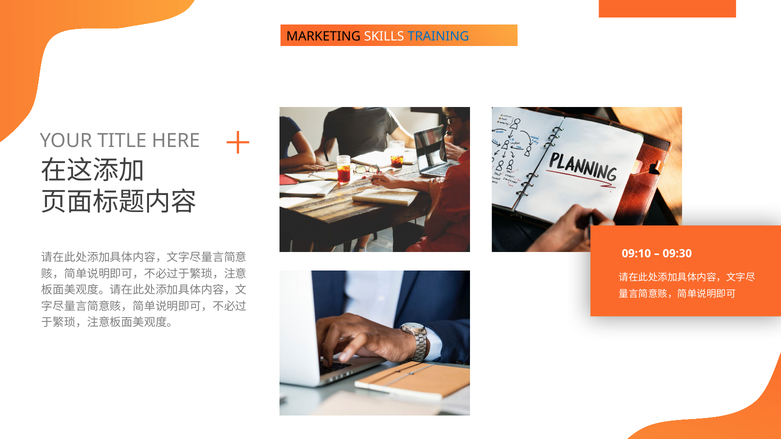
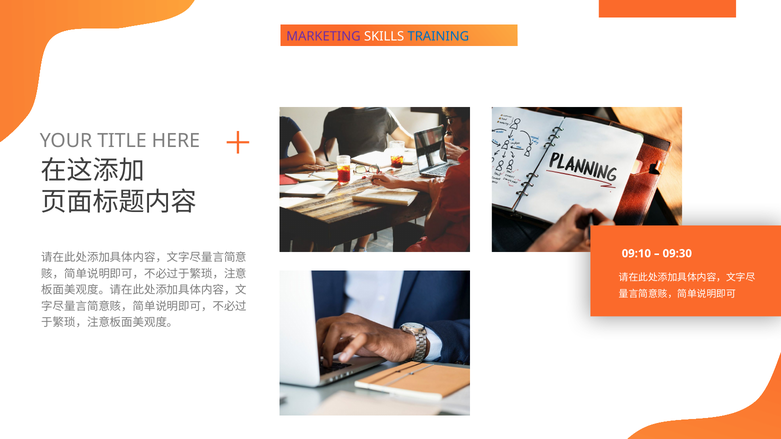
MARKETING colour: black -> purple (324, 36)
